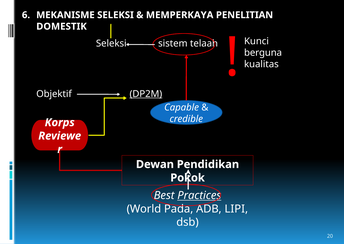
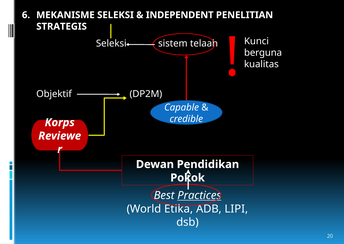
MEMPERKAYA: MEMPERKAYA -> INDEPENDENT (180, 15)
DOMESTIK: DOMESTIK -> STRATEGIS (62, 26)
DP2M underline: present -> none (146, 94)
Pada: Pada -> Etika (179, 209)
